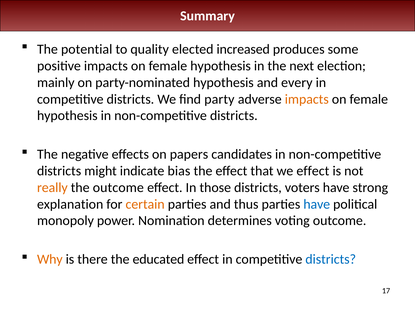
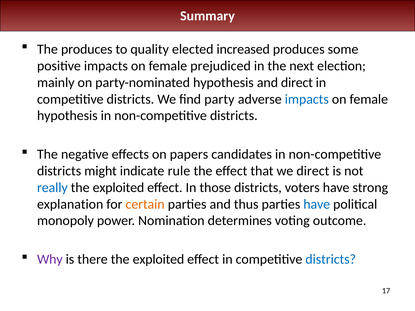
The potential: potential -> produces (87, 49)
hypothesis: hypothesis -> prejudiced (221, 66)
and every: every -> direct (297, 83)
impacts colour: orange -> blue (307, 99)
bias: bias -> rule (179, 171)
we effect: effect -> direct (313, 171)
really colour: orange -> blue (52, 188)
outcome: outcome -> exploited (118, 188)
Why colour: orange -> purple (50, 260)
there the educated: educated -> exploited (158, 260)
